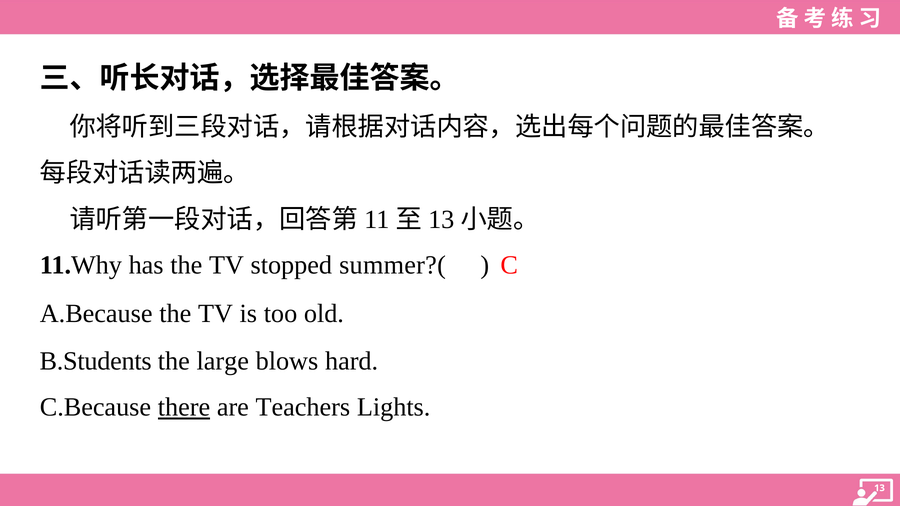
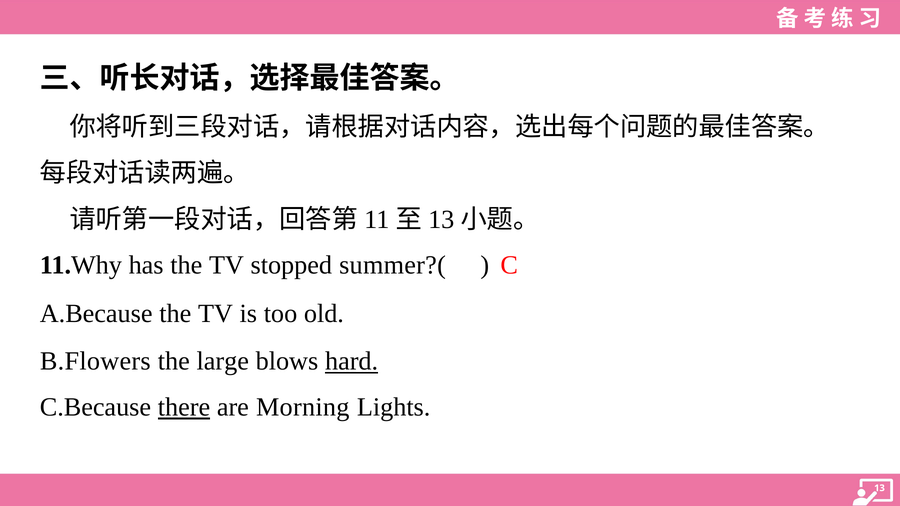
B.Students: B.Students -> B.Flowers (95, 361)
hard underline: none -> present (352, 361)
Teachers: Teachers -> Morning (303, 407)
